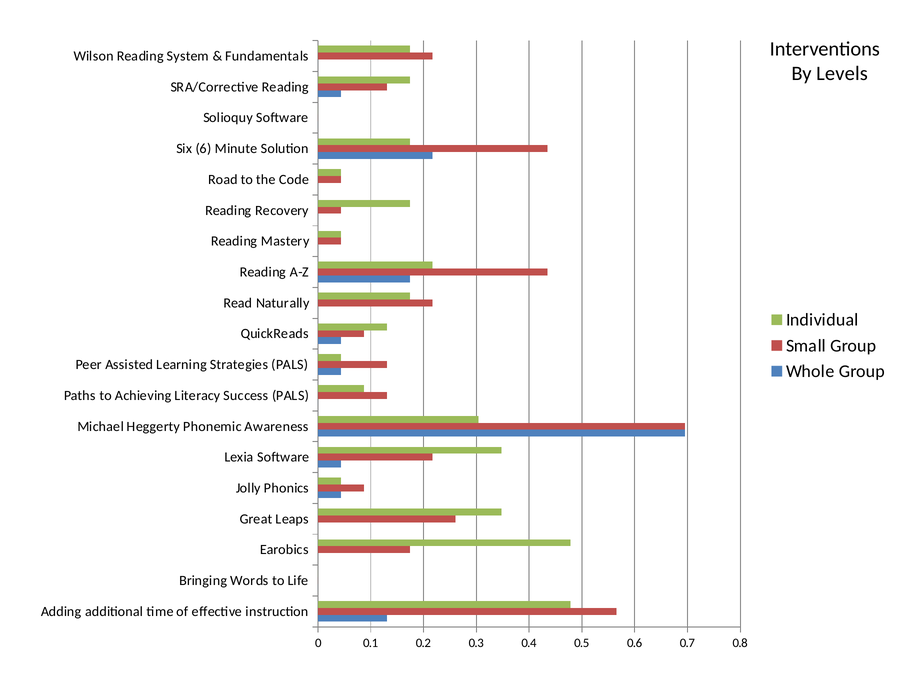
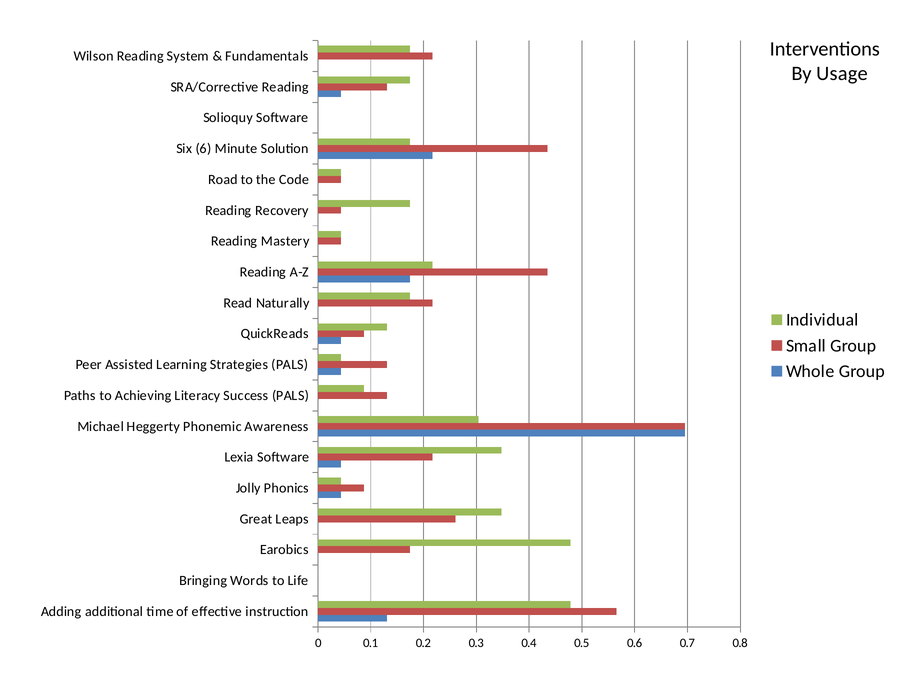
Levels: Levels -> Usage (842, 74)
